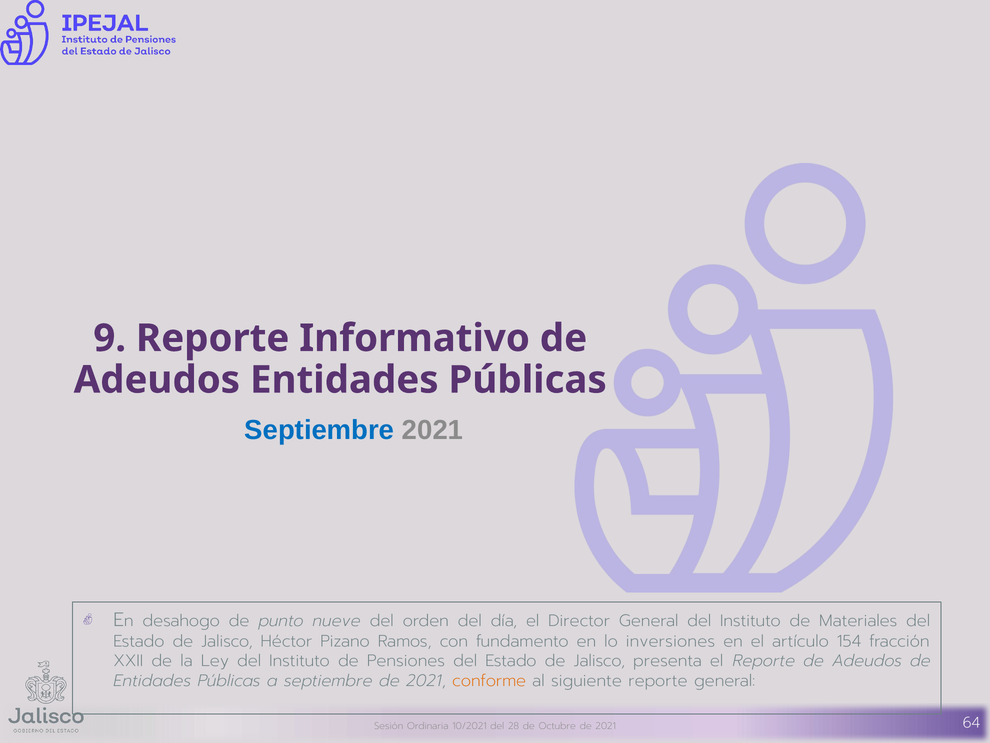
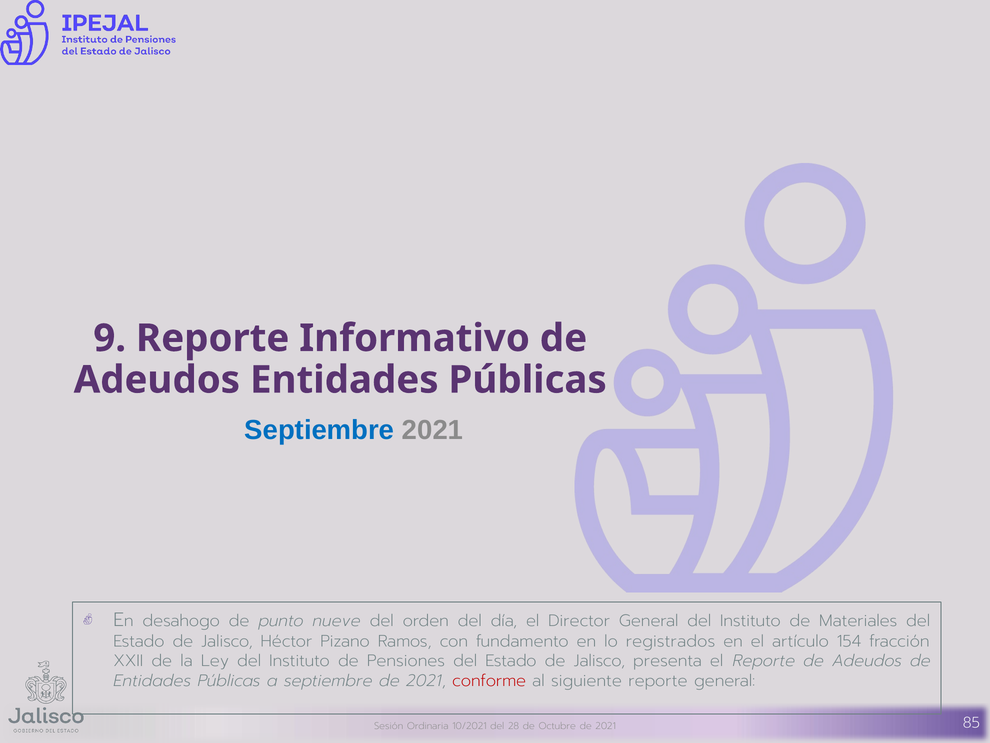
inversiones: inversiones -> registrados (671, 641)
conforme colour: orange -> red (489, 680)
64: 64 -> 85 (971, 722)
